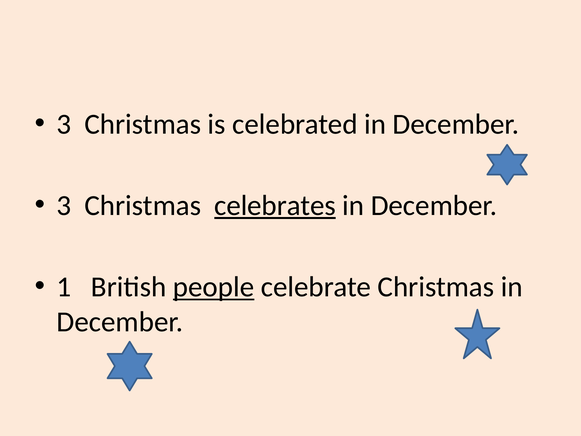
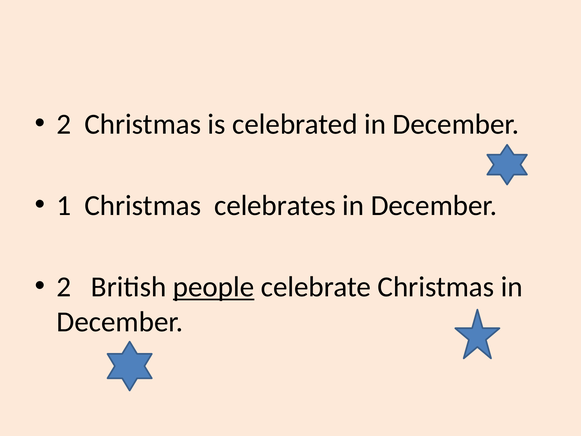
3: 3 -> 2 (64, 124)
3: 3 -> 1 (64, 205)
celebrates underline: present -> none (275, 205)
1: 1 -> 2 (64, 287)
